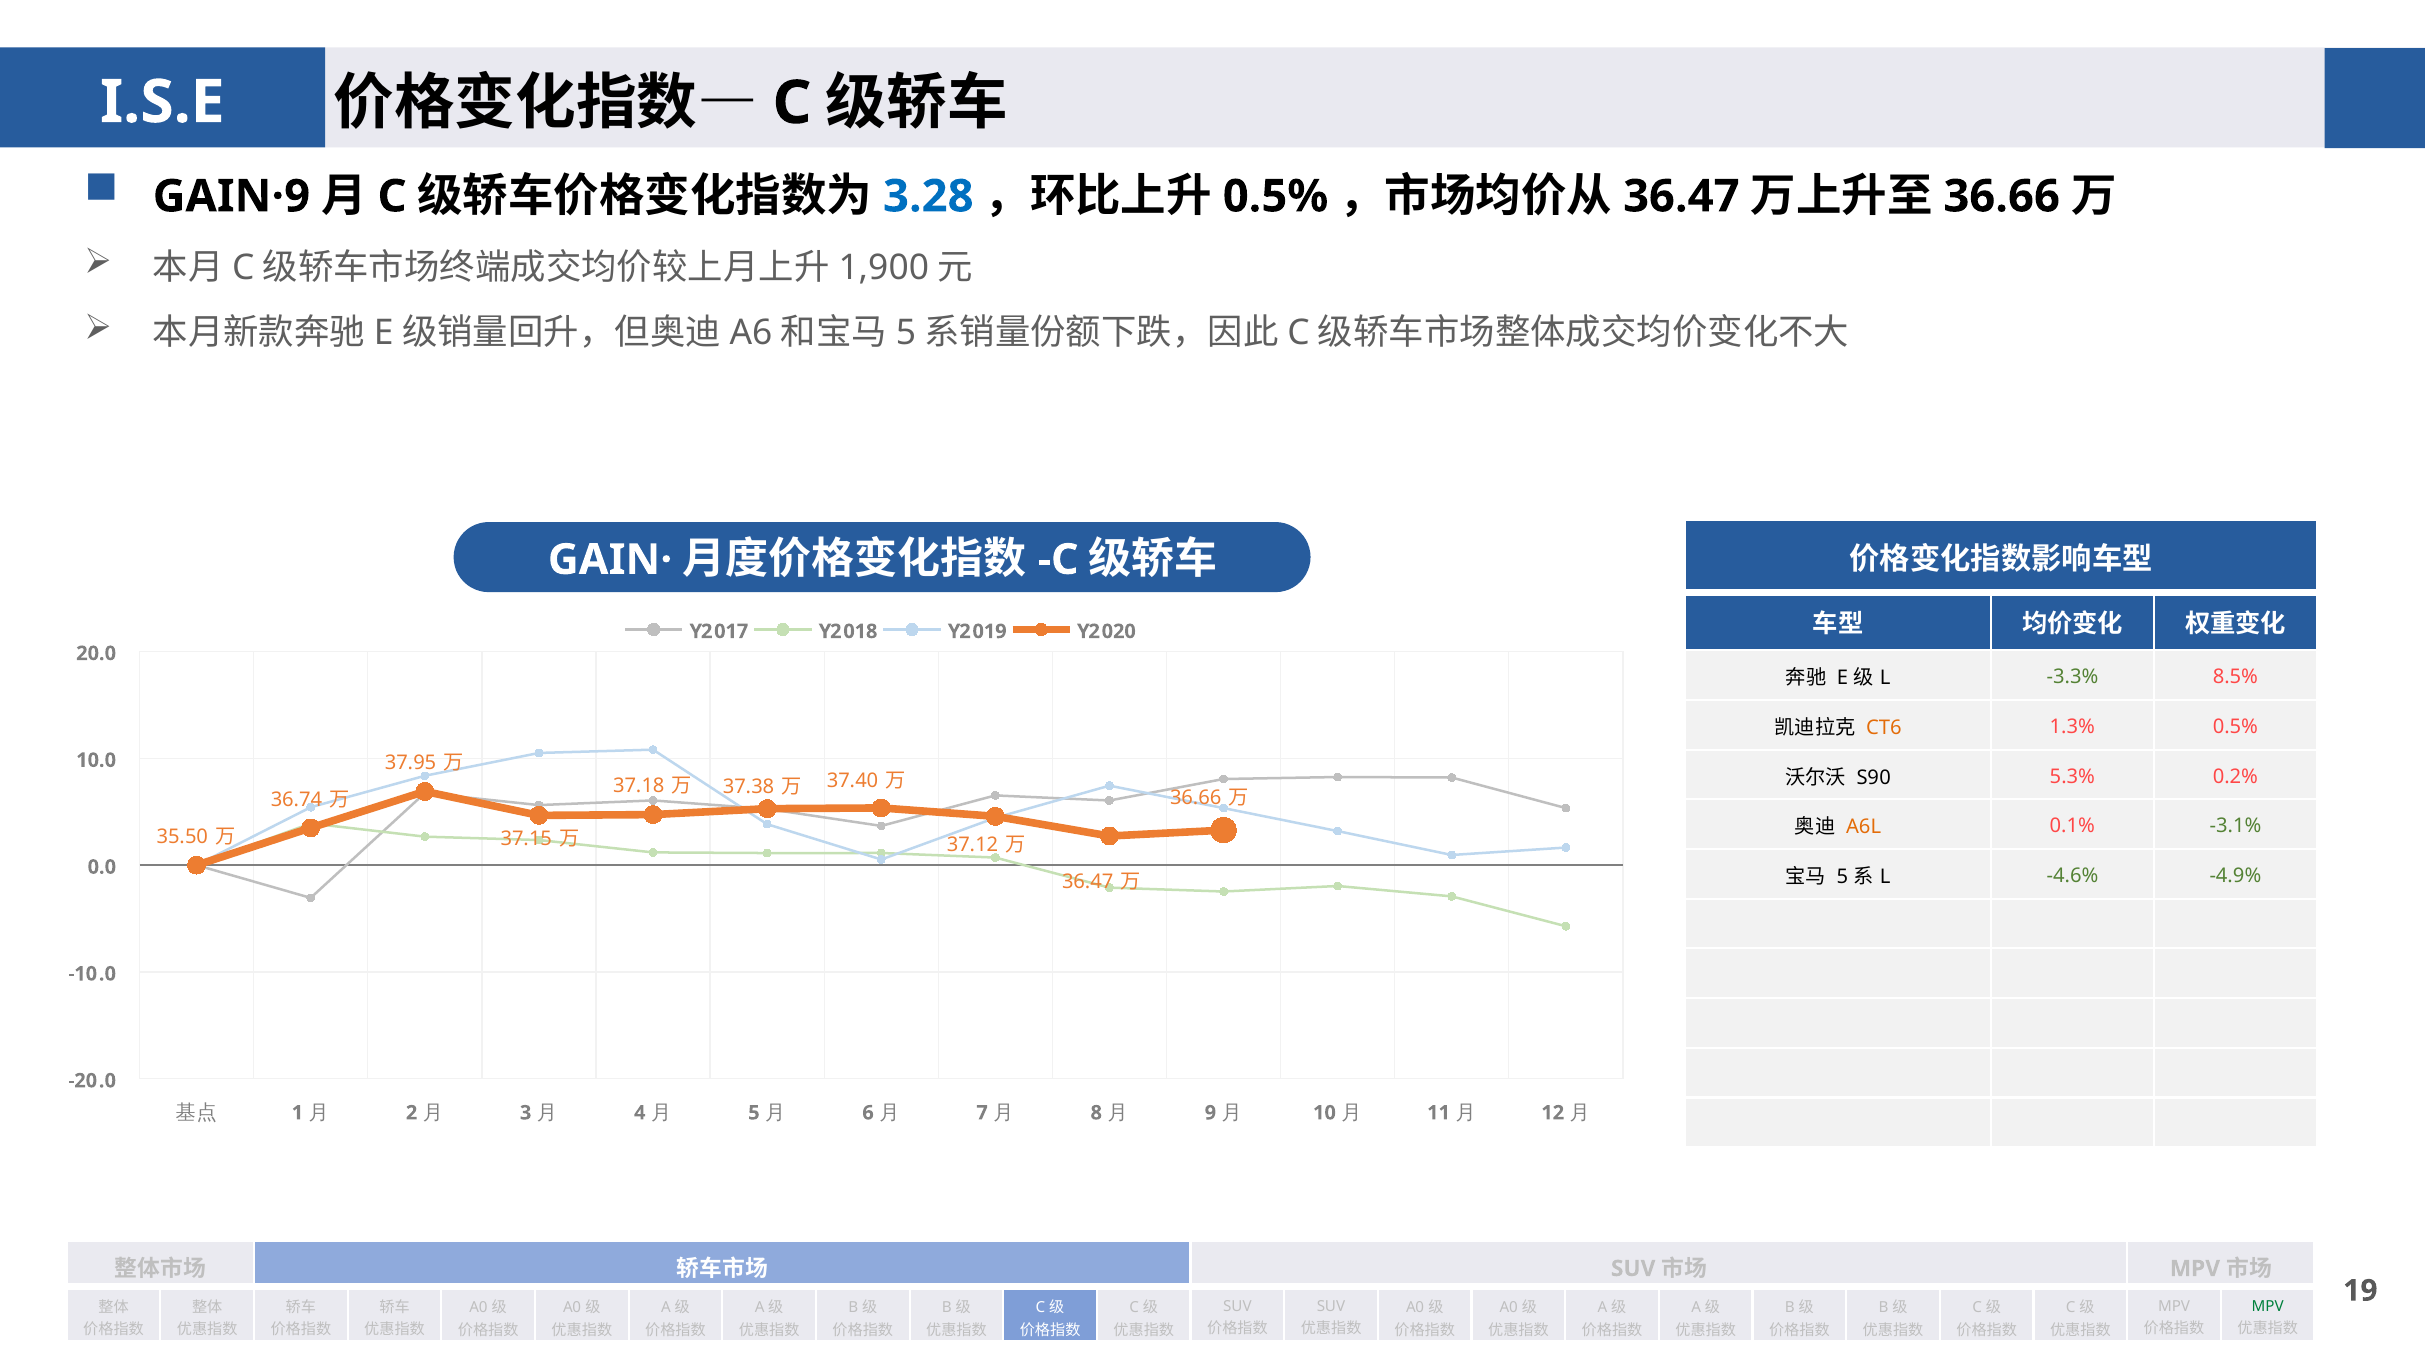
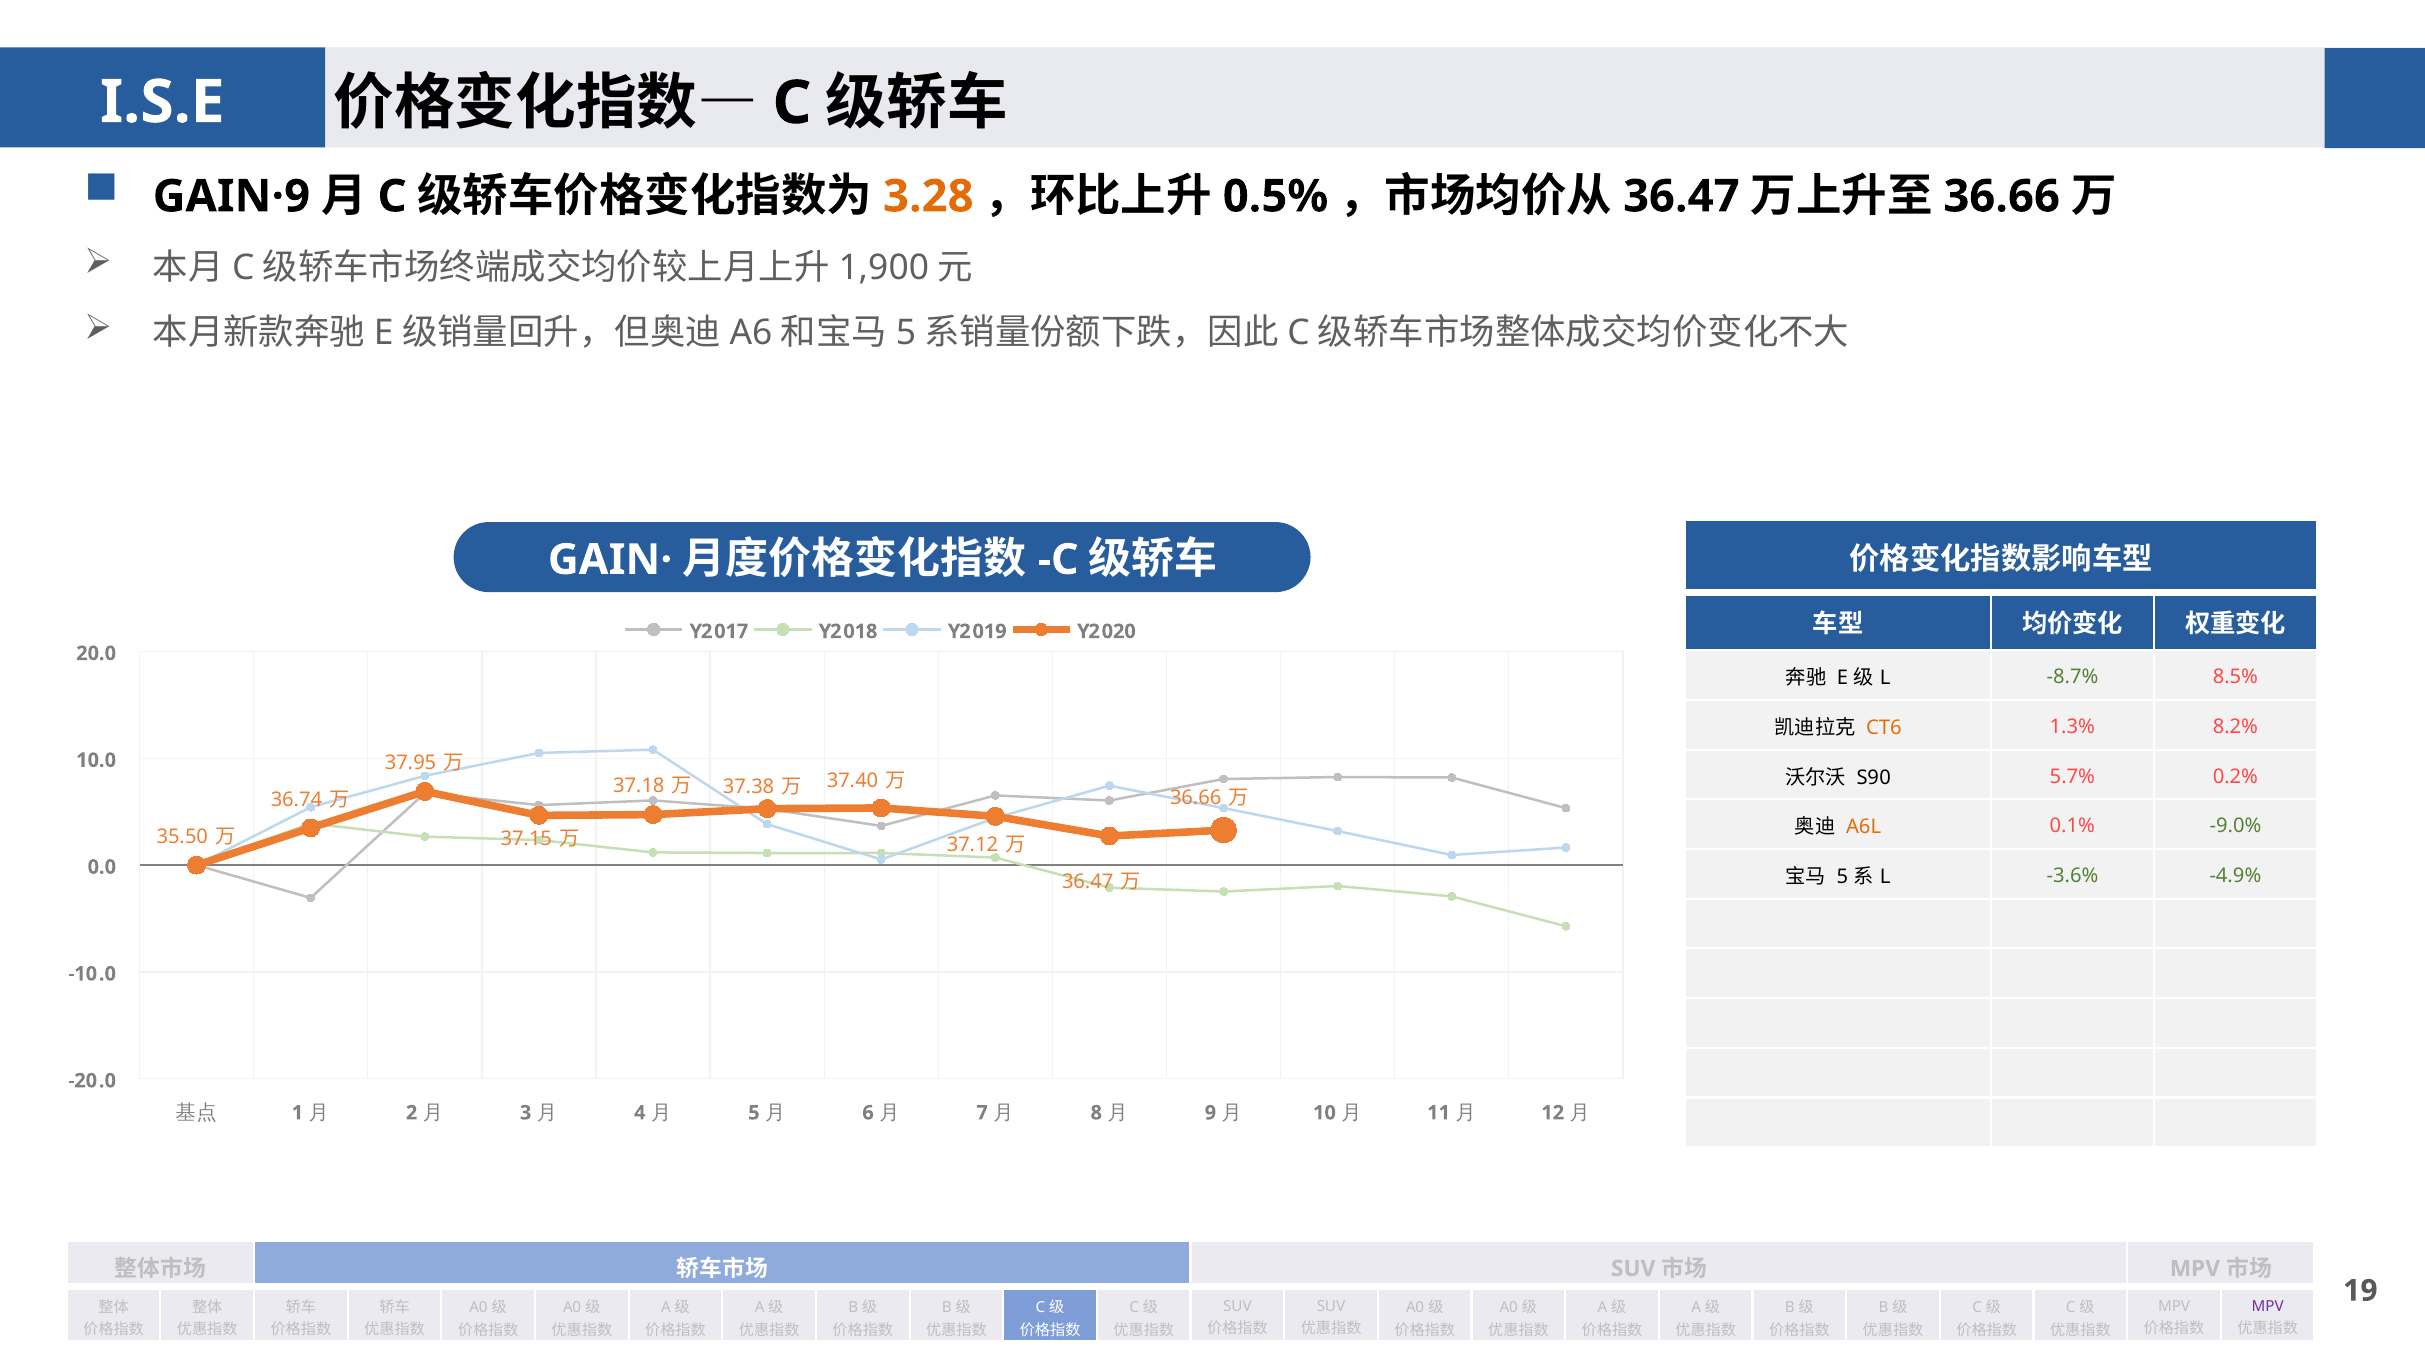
3.28 colour: blue -> orange (928, 196)
-3.3%: -3.3% -> -8.7% (2072, 677)
1.3% 0.5%: 0.5% -> 8.2% (2235, 727)
5.3%: 5.3% -> 5.7% (2072, 777)
-3.1%: -3.1% -> -9.0% (2236, 826)
-4.6%: -4.6% -> -3.6% (2072, 876)
MPV colour: green -> purple (2268, 1306)
